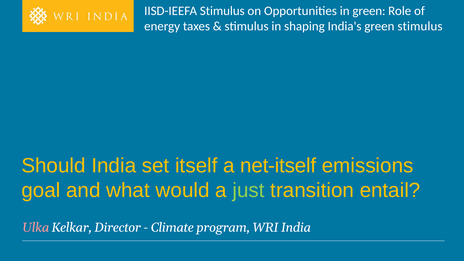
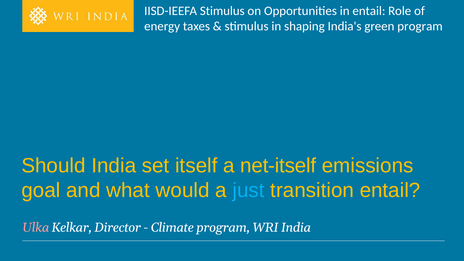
in green: green -> entail (369, 11)
green stimulus: stimulus -> program (420, 26)
just colour: light green -> light blue (248, 190)
